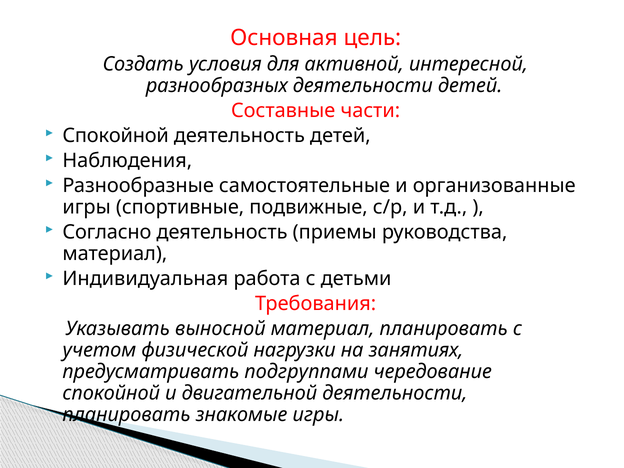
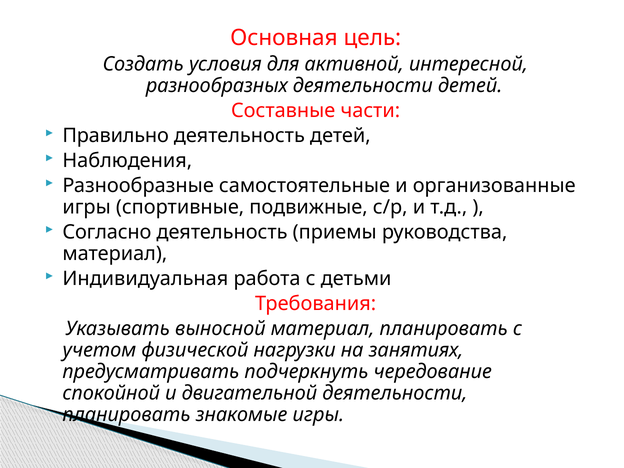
Спокойной: Спокойной -> Правильно (116, 136)
подгруппами: подгруппами -> подчеркнуть (306, 372)
